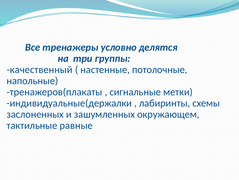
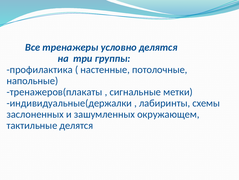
качественный: качественный -> профилактика (40, 69)
тактильные равные: равные -> делятся (76, 125)
